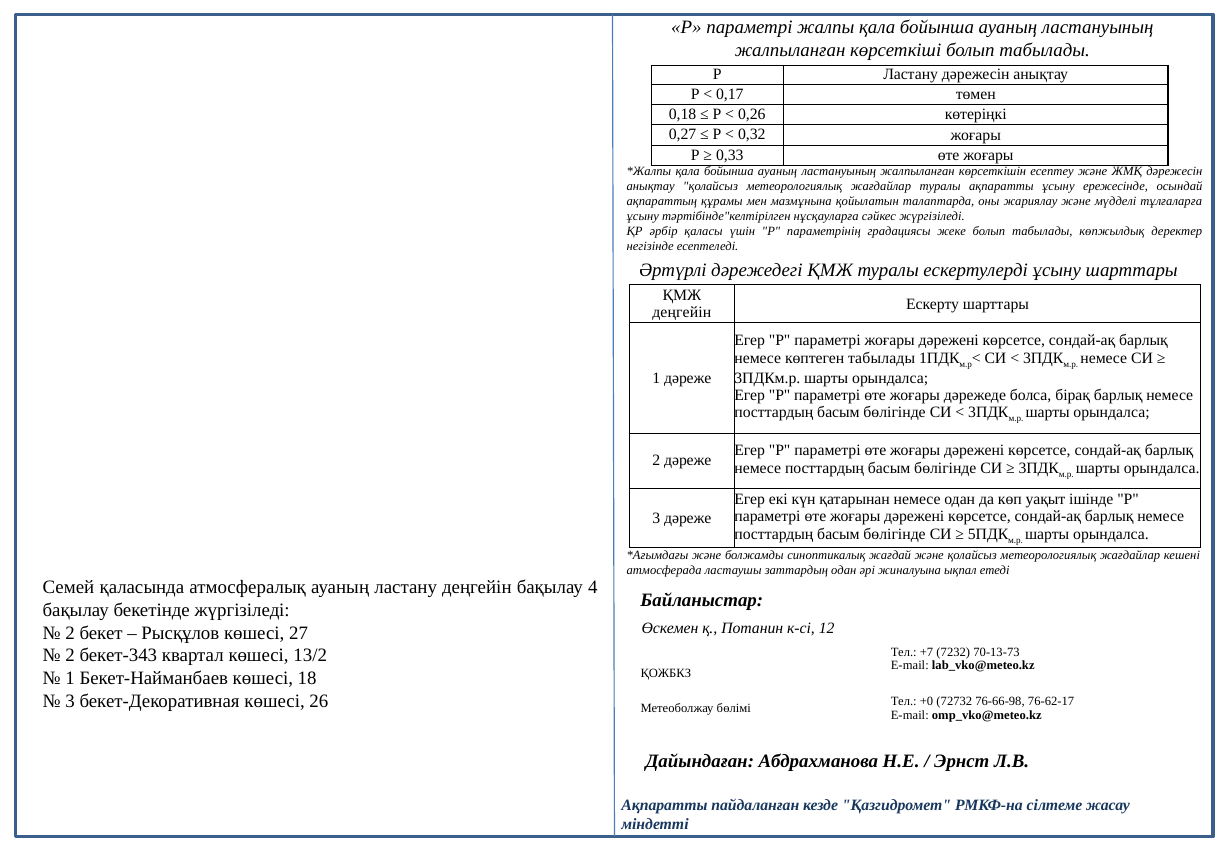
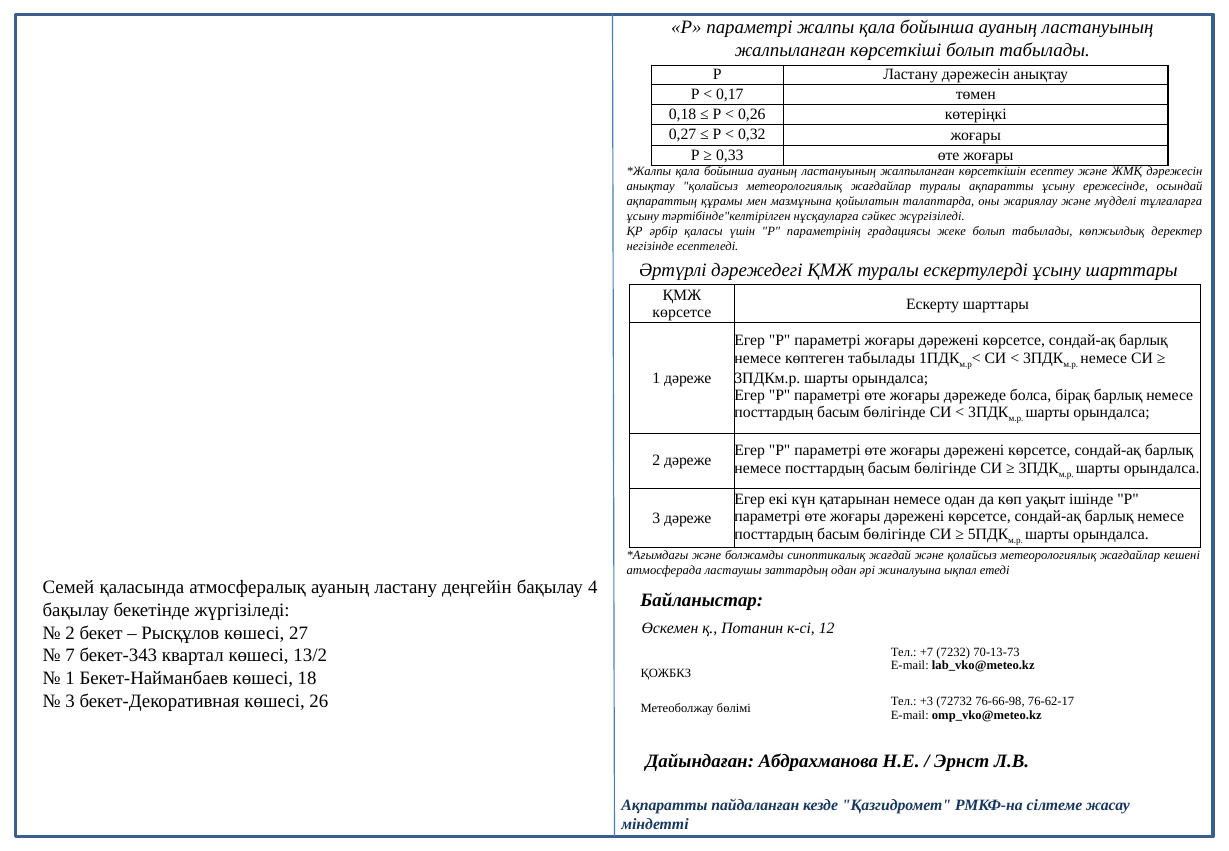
деңгейін: деңгейін -> көрсетсе (682, 312)
2: 2 -> 7 (70, 655)
+0: +0 -> +3 (927, 701)
